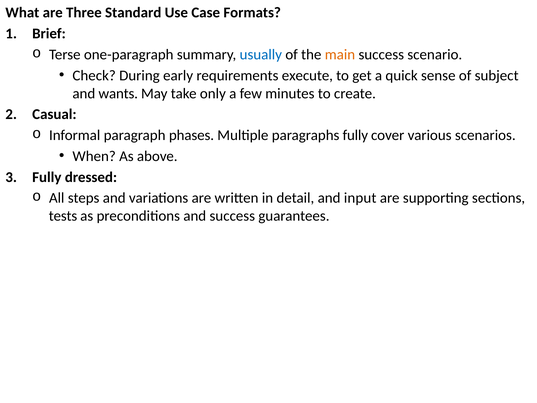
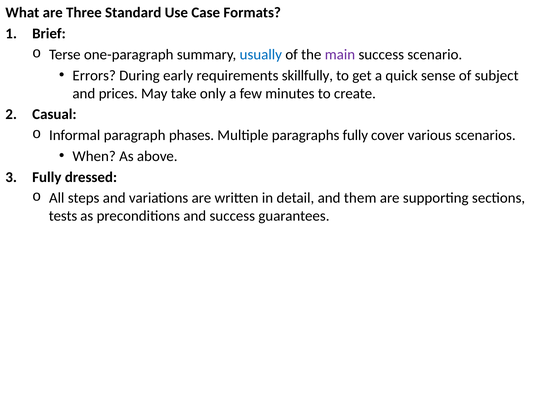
main colour: orange -> purple (340, 55)
Check: Check -> Errors (94, 75)
execute: execute -> skillfully (307, 75)
wants: wants -> prices (118, 93)
input: input -> them (360, 198)
